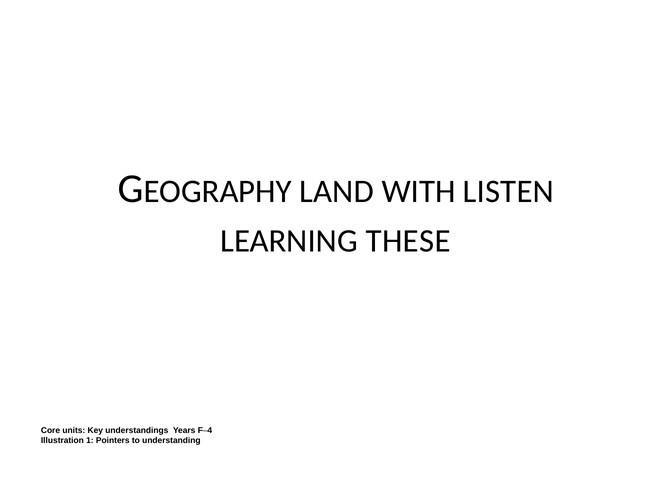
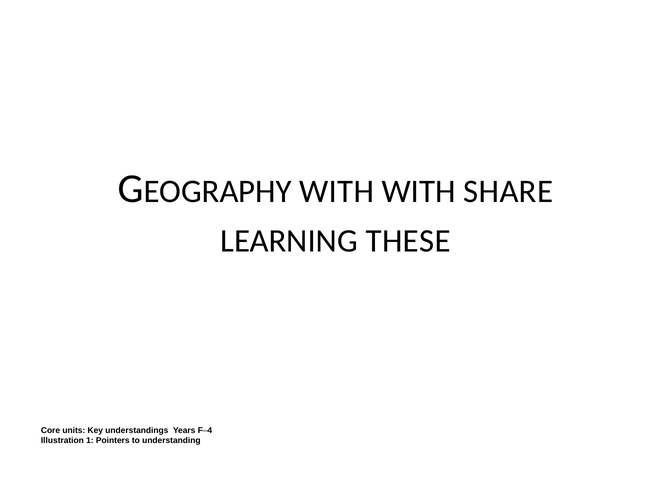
LAND: LAND -> WITH (337, 192)
LISTEN: LISTEN -> SHARE (508, 192)
